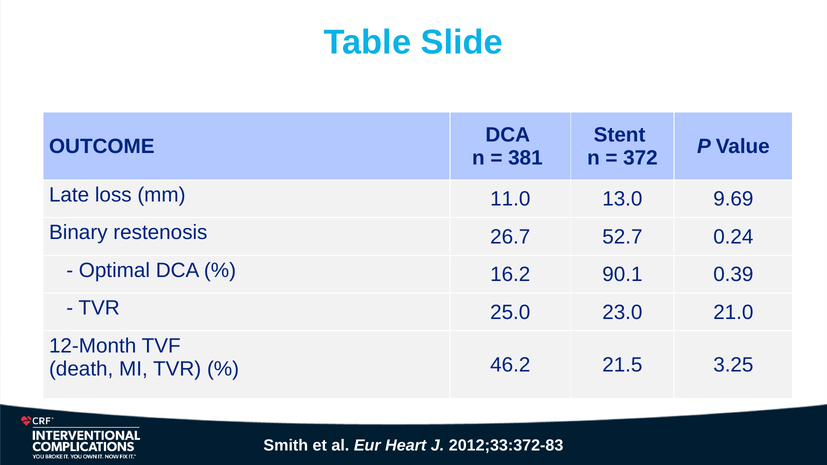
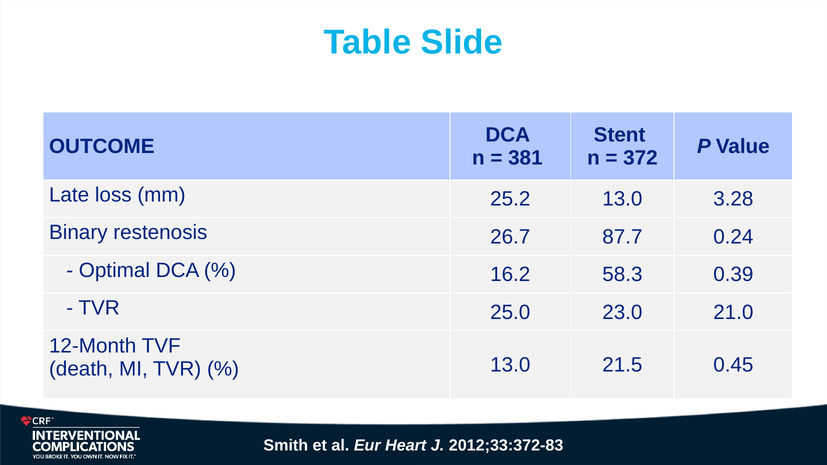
11.0: 11.0 -> 25.2 (510, 199)
9.69: 9.69 -> 3.28 (733, 199)
52.7: 52.7 -> 87.7 (622, 237)
90.1: 90.1 -> 58.3 (622, 275)
46.2: 46.2 -> 13.0 (510, 365)
3.25: 3.25 -> 0.45 (733, 365)
